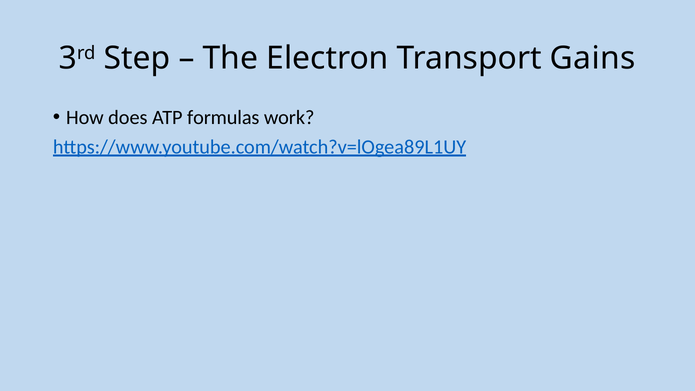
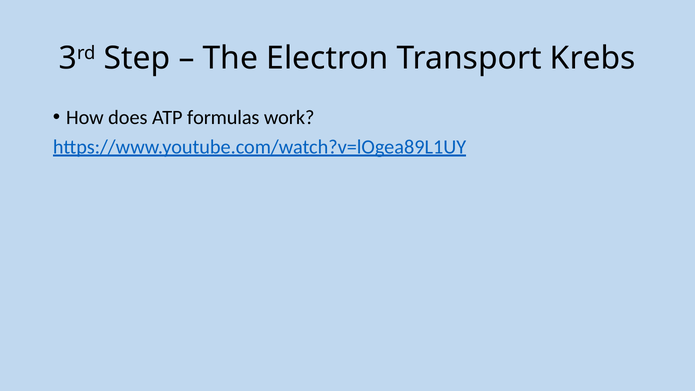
Gains: Gains -> Krebs (593, 58)
